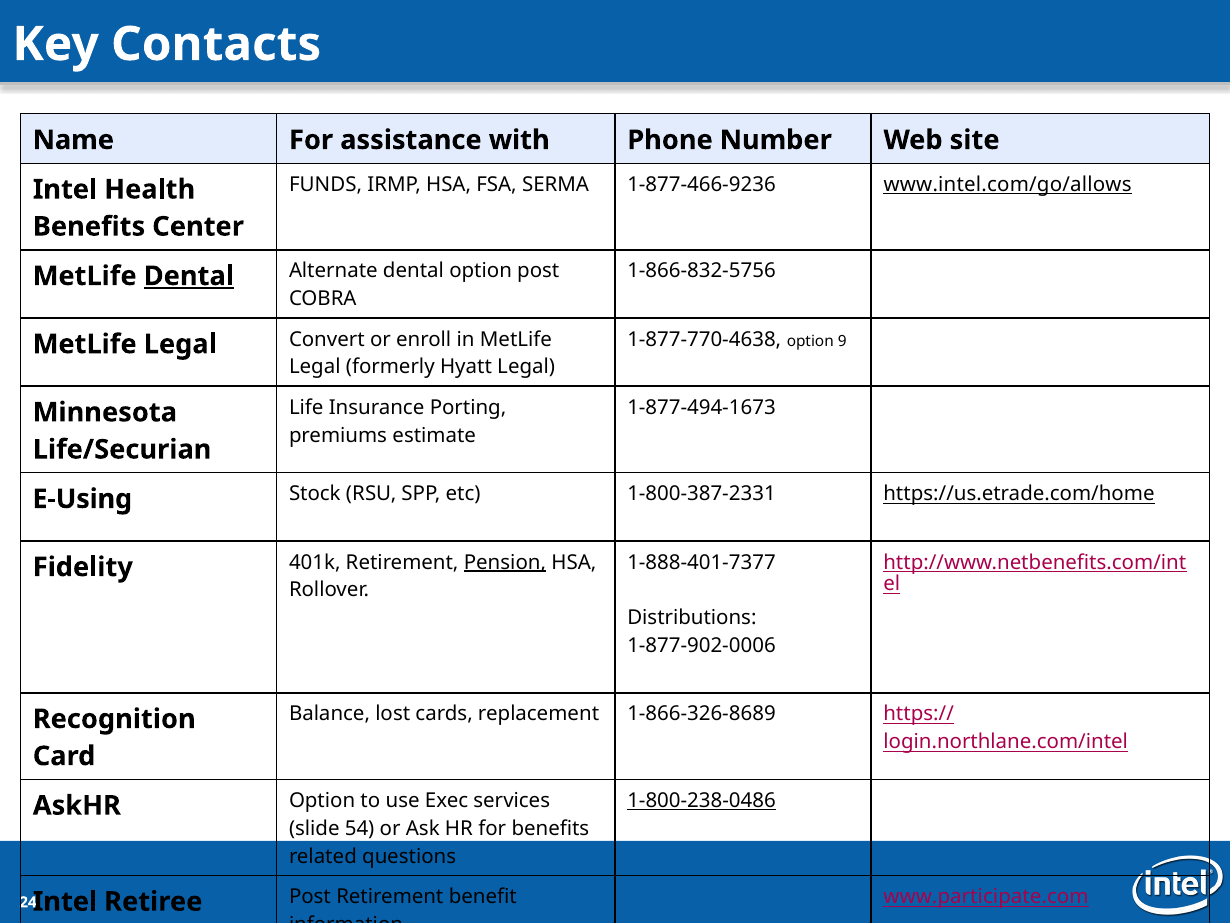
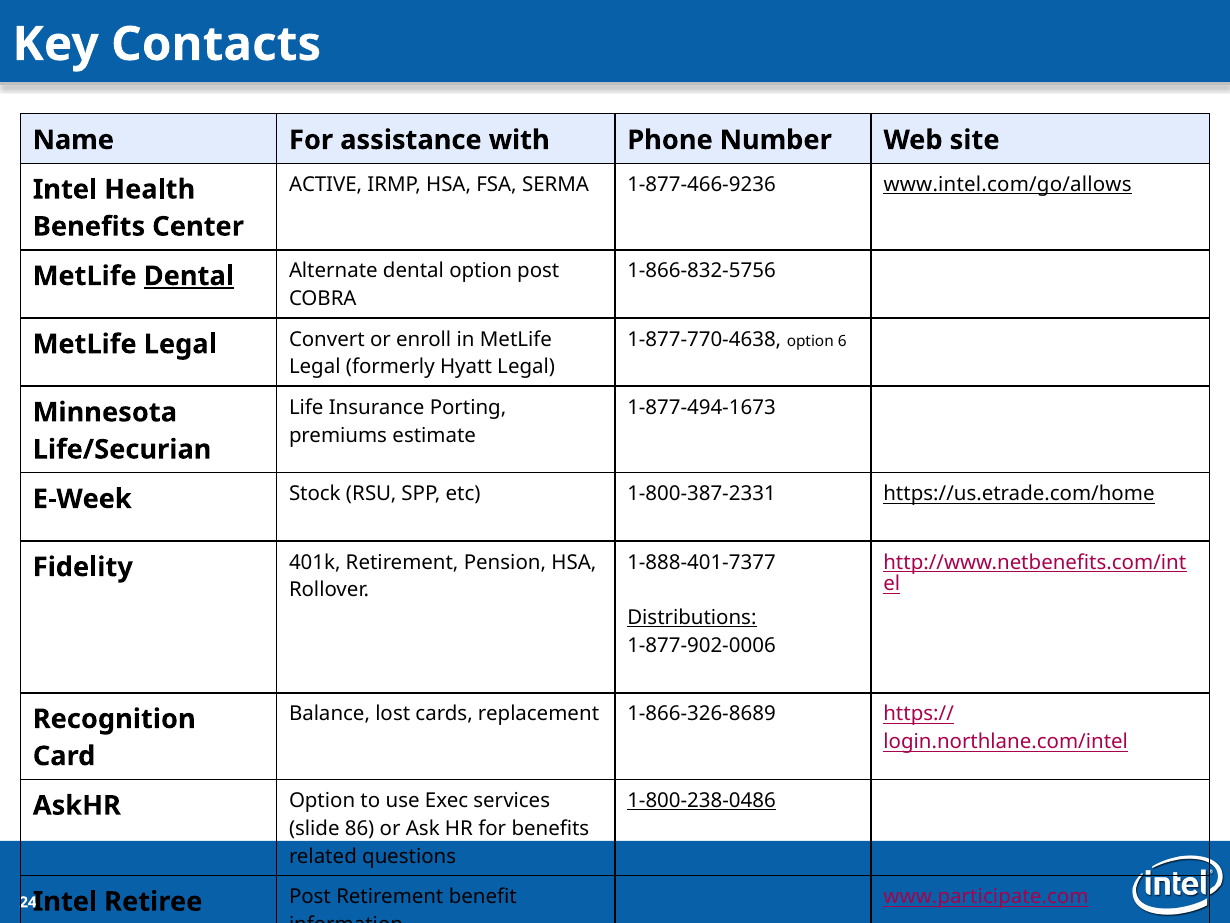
FUNDS: FUNDS -> ACTIVE (326, 184)
9: 9 -> 6 (842, 341)
E-Using: E-Using -> E-Week (82, 499)
Pension underline: present -> none (505, 562)
Distributions underline: none -> present (692, 618)
54: 54 -> 86 (360, 828)
